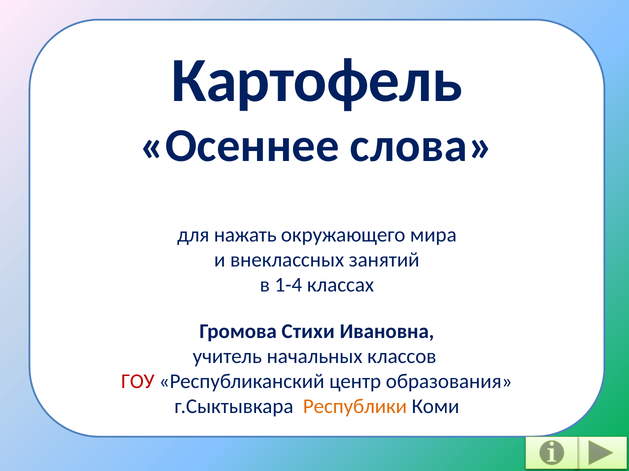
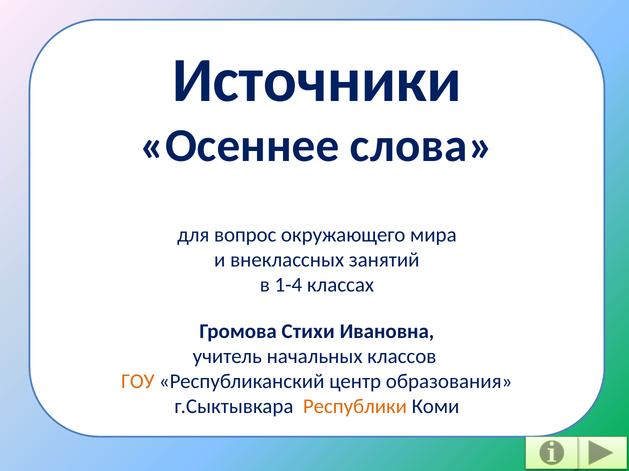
Картофель: Картофель -> Источники (317, 81)
нажать: нажать -> вопрос (245, 235)
ГОУ colour: red -> orange (138, 382)
